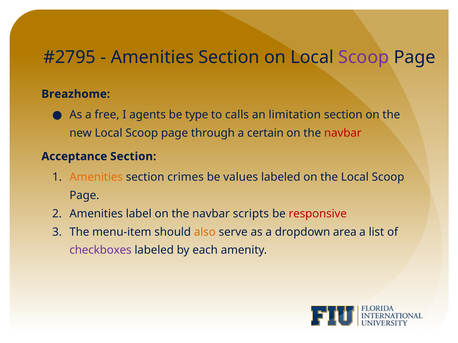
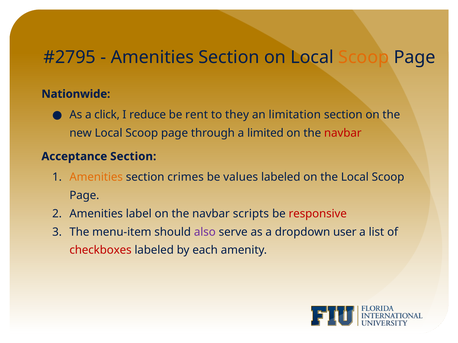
Scoop colour: purple -> orange (364, 57)
Breazhome: Breazhome -> Nationwide (76, 94)
free: free -> click (107, 115)
agents: agents -> reduce (148, 115)
type: type -> rent (197, 115)
calls: calls -> they (237, 115)
certain: certain -> limited (265, 133)
also colour: orange -> purple (205, 232)
area: area -> user (345, 232)
checkboxes colour: purple -> red (100, 251)
